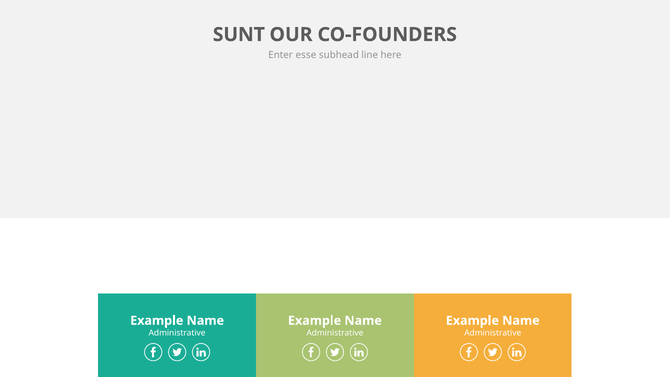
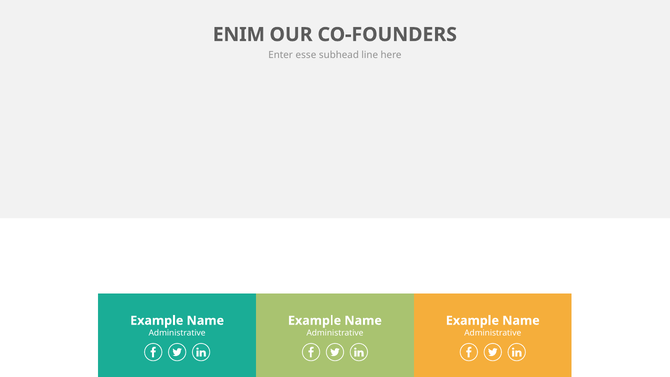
SUNT: SUNT -> ENIM (239, 35)
